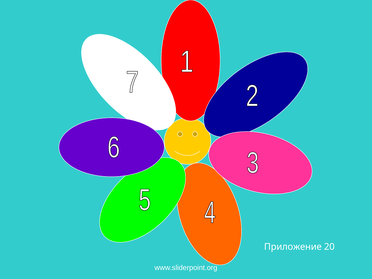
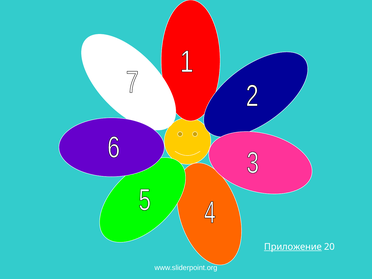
Приложение underline: none -> present (293, 247)
